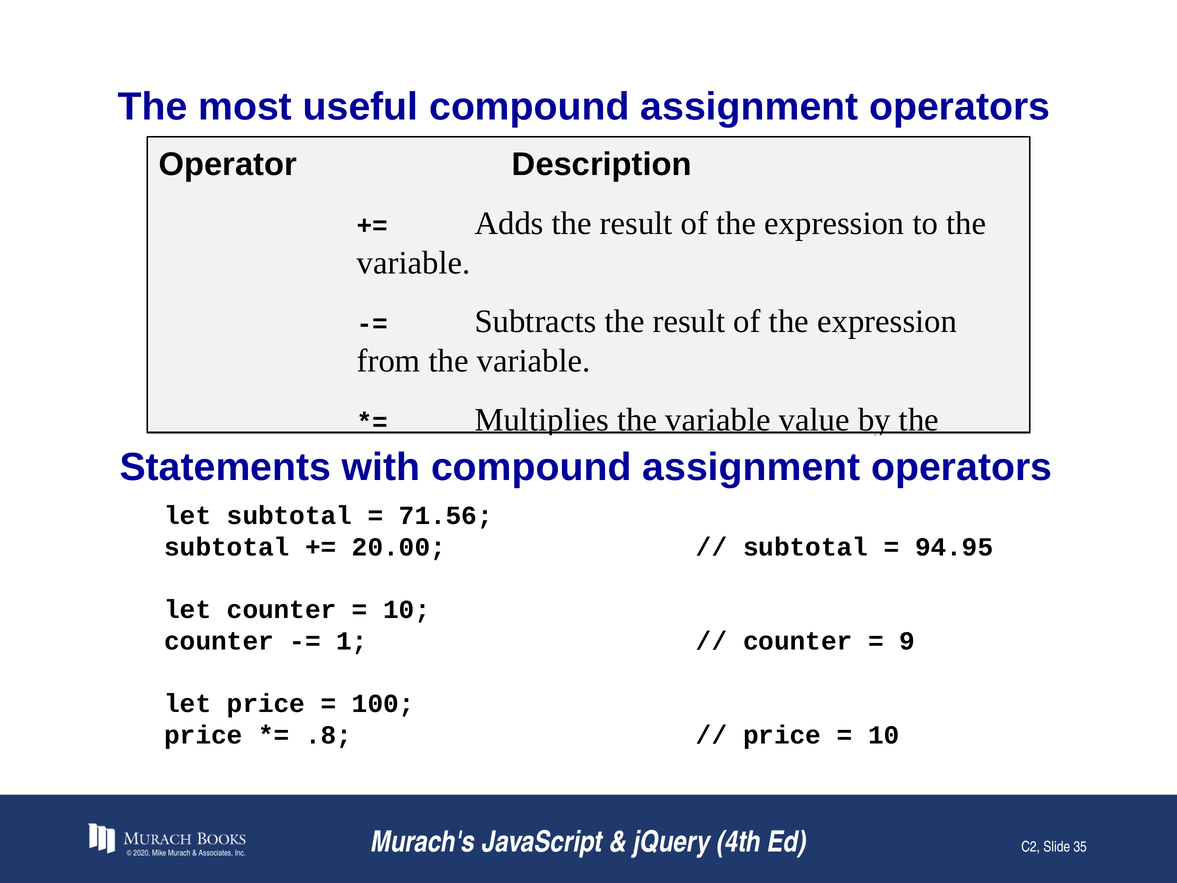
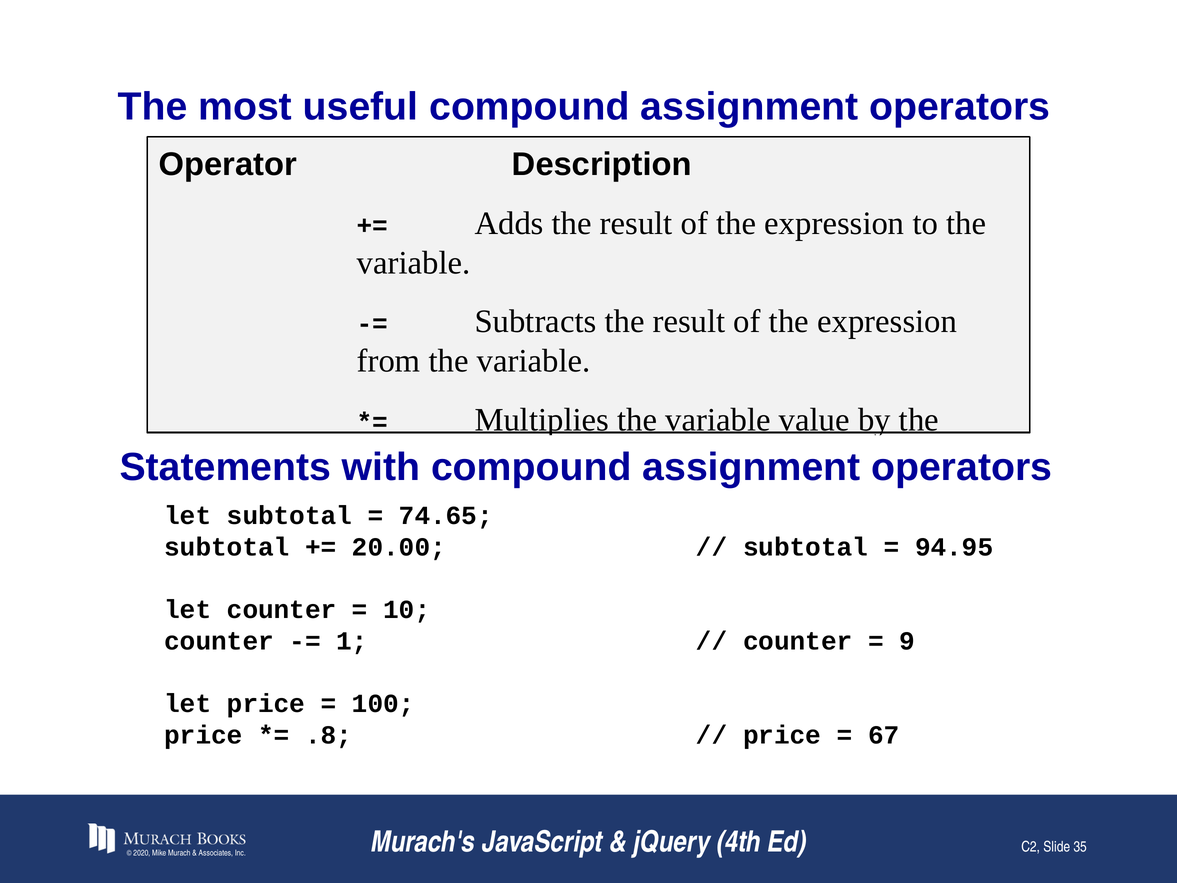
71.56: 71.56 -> 74.65 (446, 515)
10: 10 -> 67 (884, 735)
